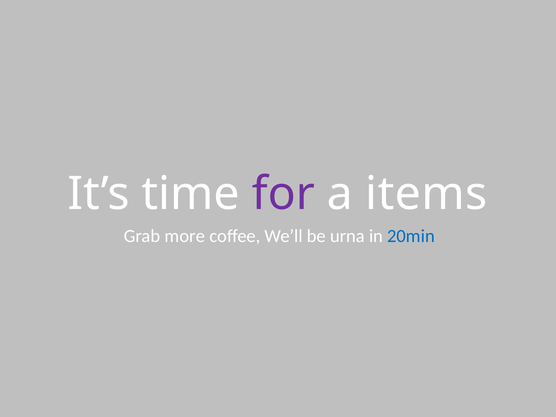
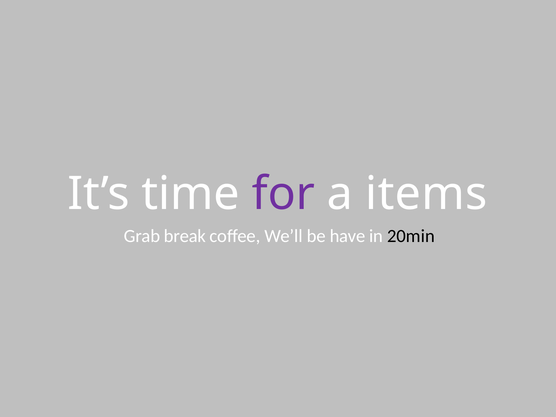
more: more -> break (185, 236)
urna: urna -> have (348, 236)
20min colour: blue -> black (411, 236)
